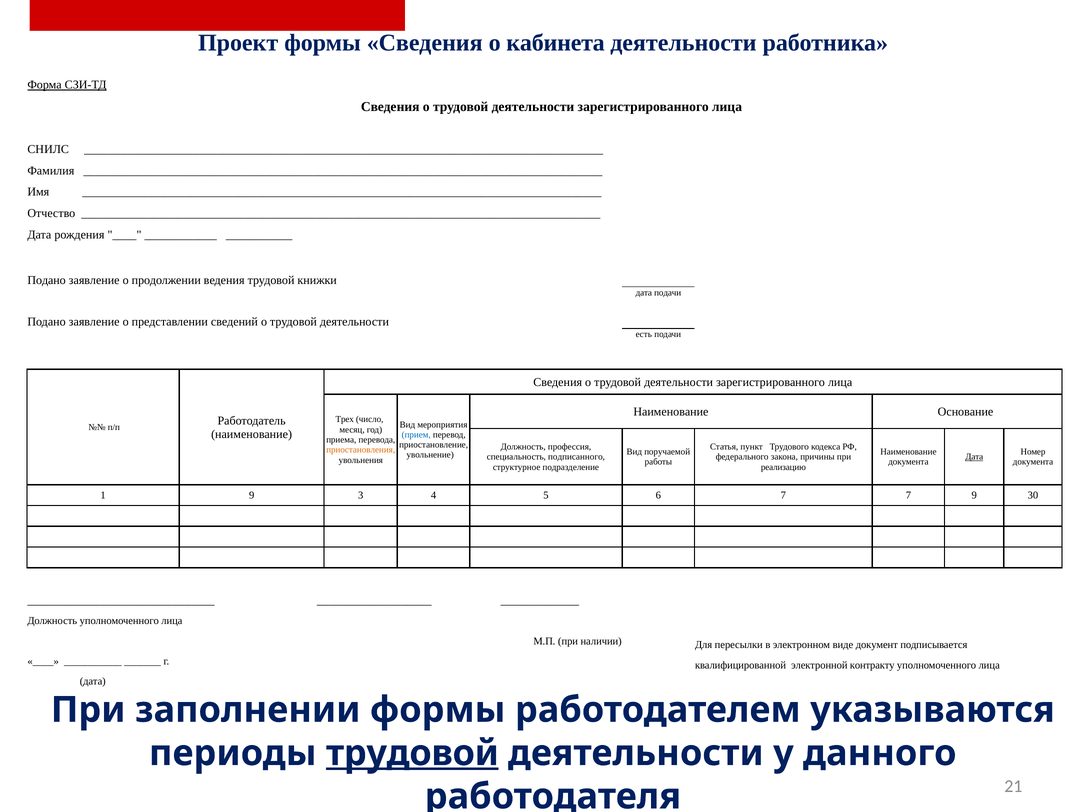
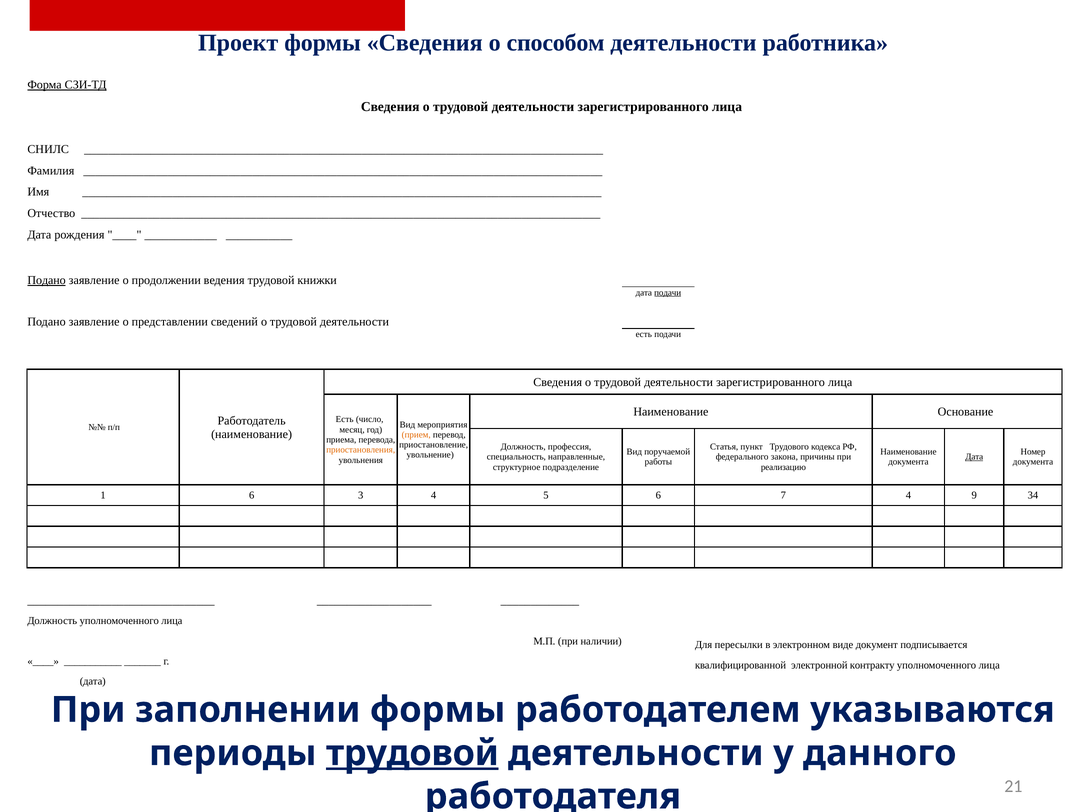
кабинета: кабинета -> способом (556, 43)
Подано underline: none -> present (47, 280)
подачи underline: none -> present (668, 293)
Трех: Трех -> Есть (345, 420)
прием colour: blue -> orange (416, 435)
подписанного: подписанного -> направленные (577, 457)
1 9: 9 -> 6 (252, 495)
7 7: 7 -> 4 (908, 495)
30: 30 -> 34 (1033, 495)
